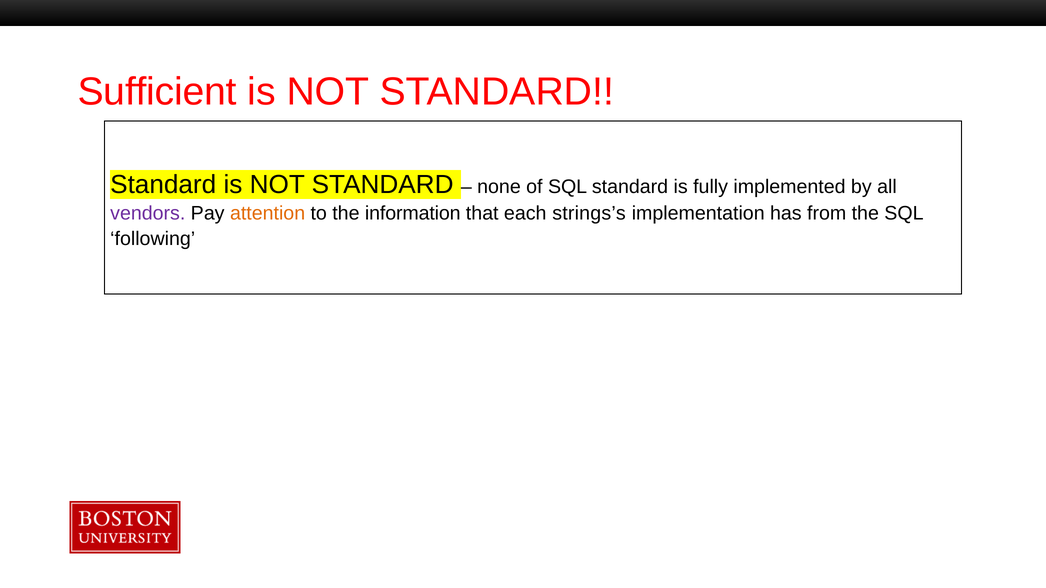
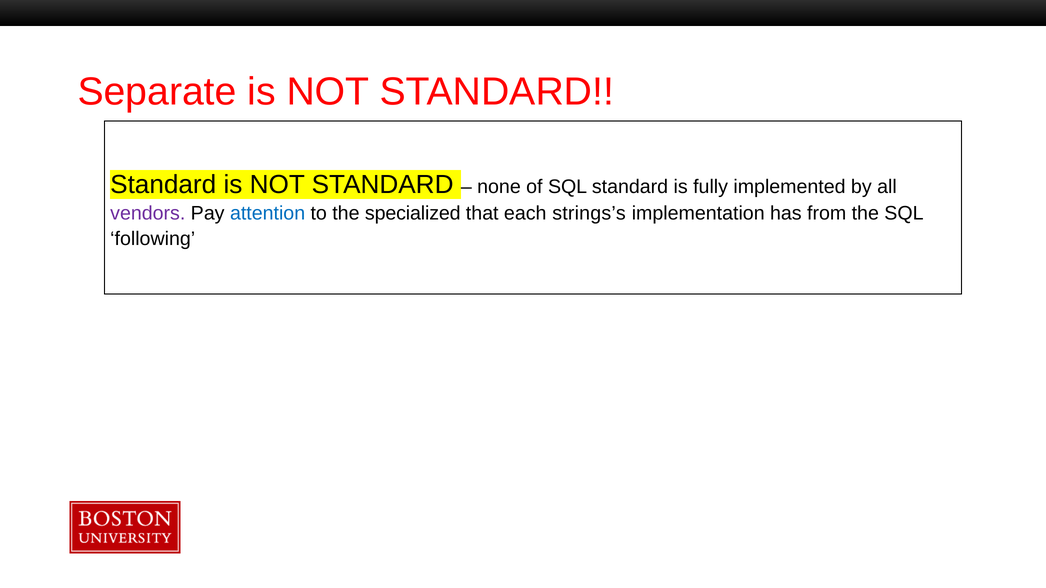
Sufficient: Sufficient -> Separate (157, 92)
attention colour: orange -> blue (268, 214)
information: information -> specialized (413, 214)
